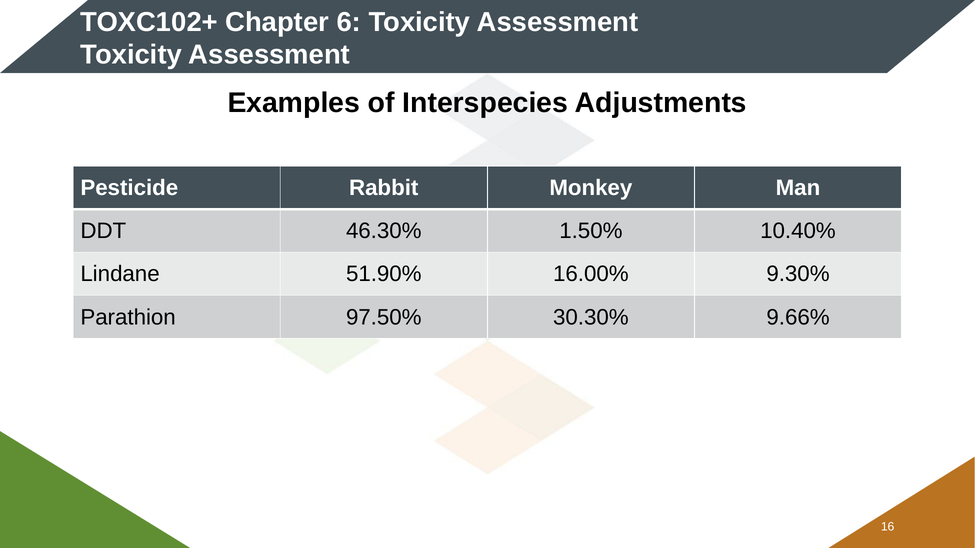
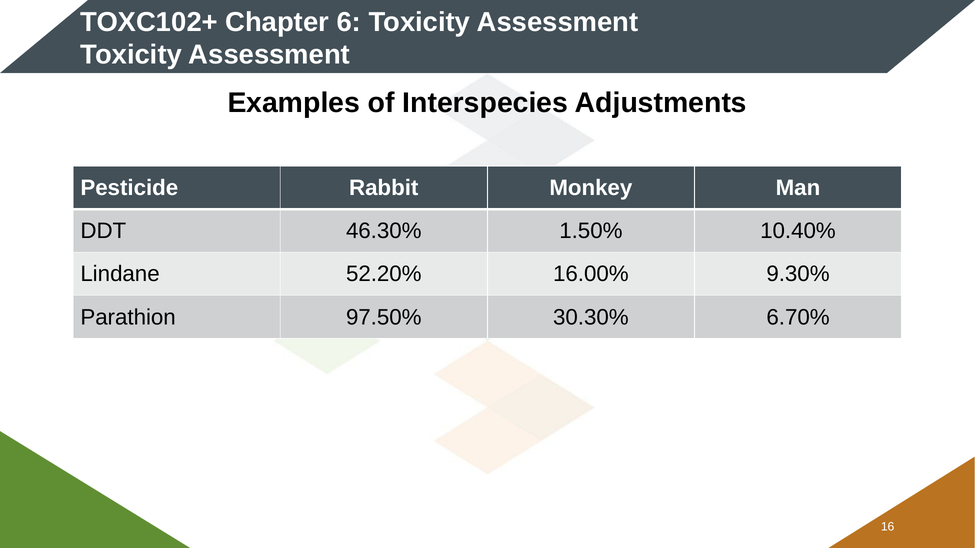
51.90%: 51.90% -> 52.20% (384, 274)
9.66%: 9.66% -> 6.70% (798, 317)
